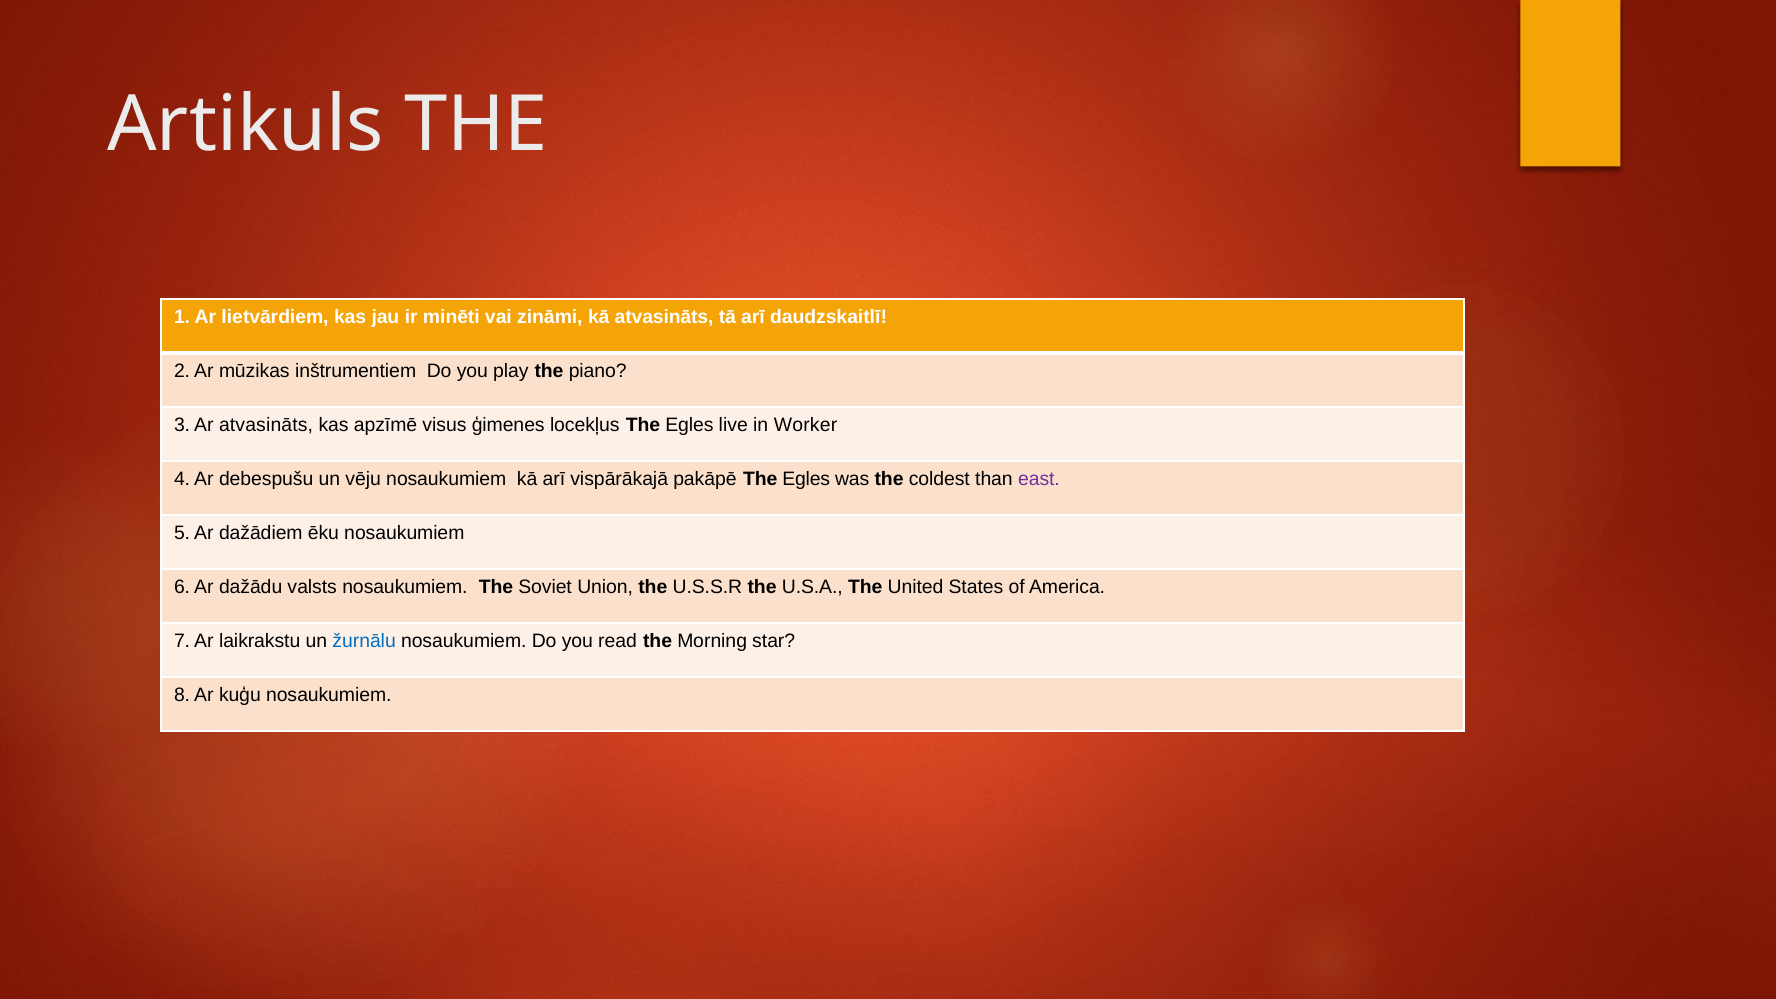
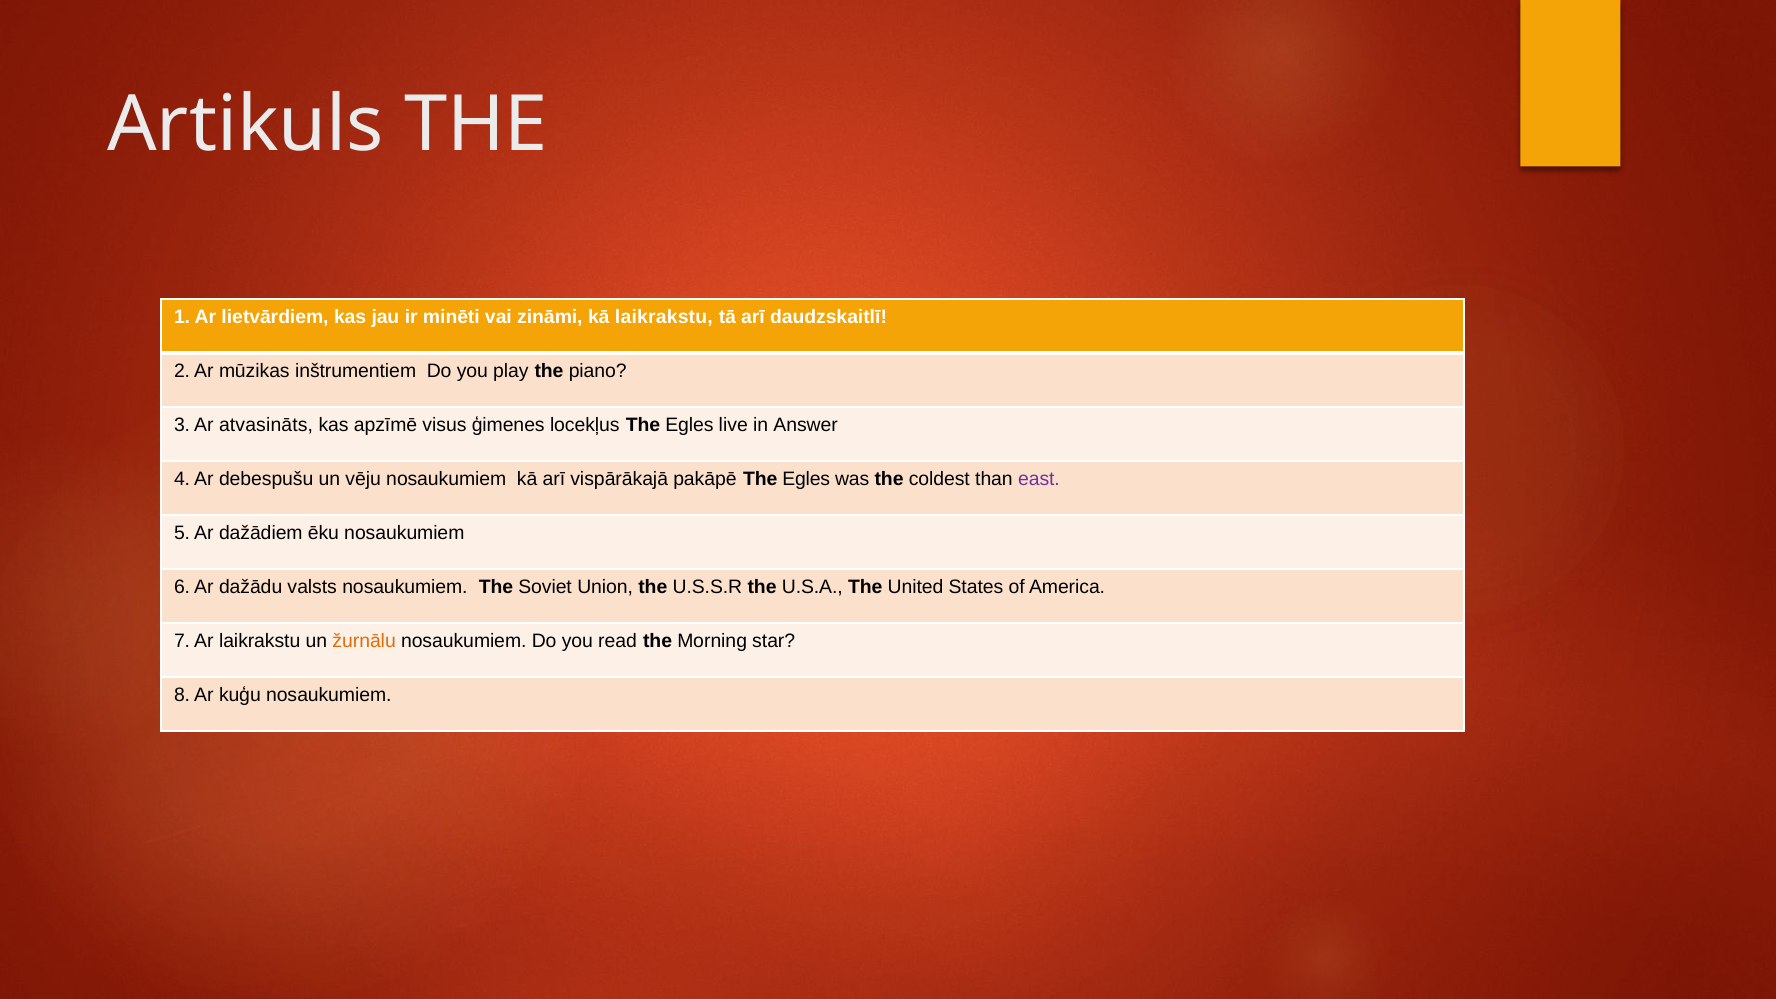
kā atvasināts: atvasināts -> laikrakstu (664, 317)
Worker: Worker -> Answer (806, 425)
žurnālu colour: blue -> orange (364, 641)
